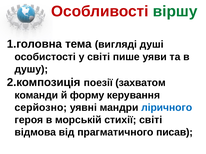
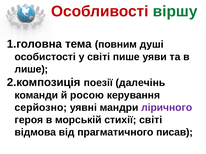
вигляді: вигляді -> повним (116, 44)
душу: душу -> лише (31, 69)
захватом: захватом -> далечінь (140, 83)
форму: форму -> росою (87, 95)
ліричного colour: blue -> purple (167, 108)
